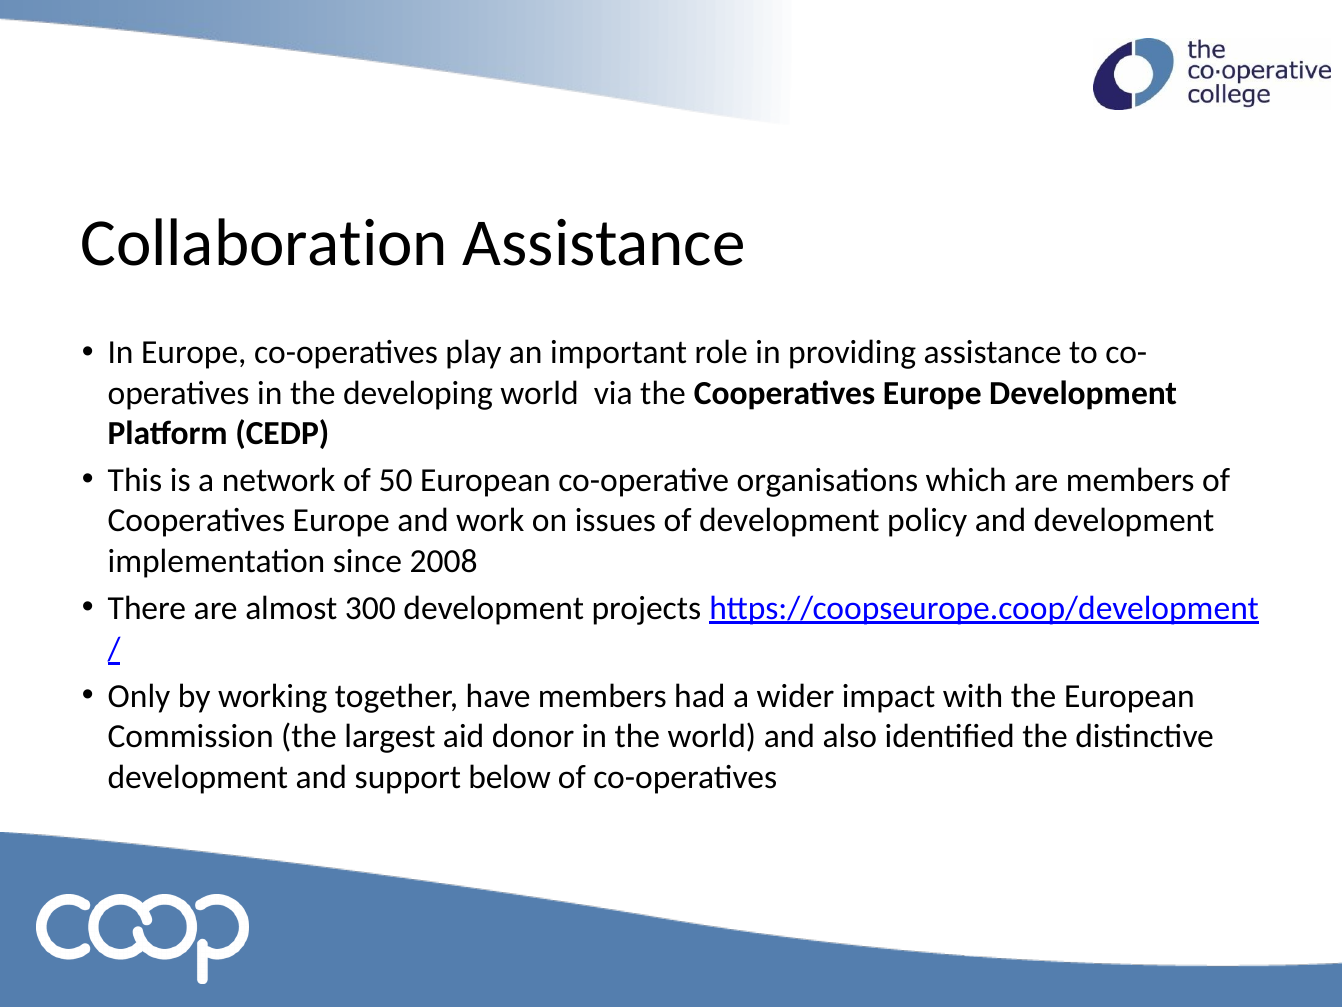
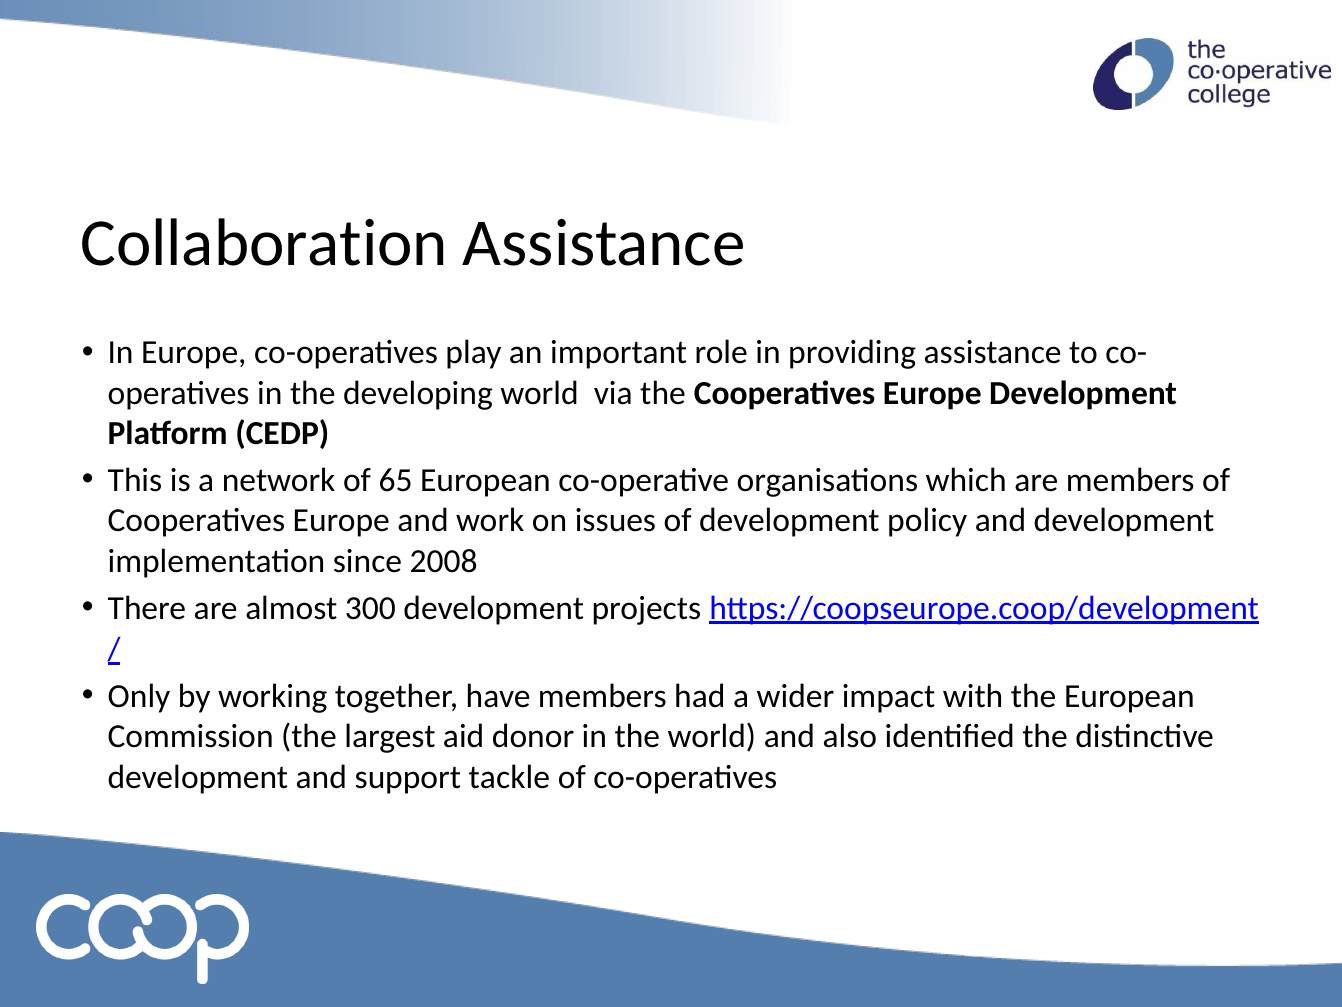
50: 50 -> 65 (396, 480)
below: below -> tackle (509, 777)
